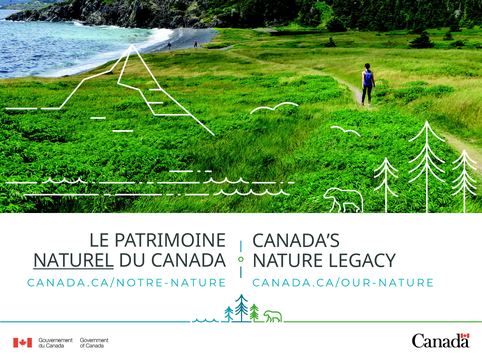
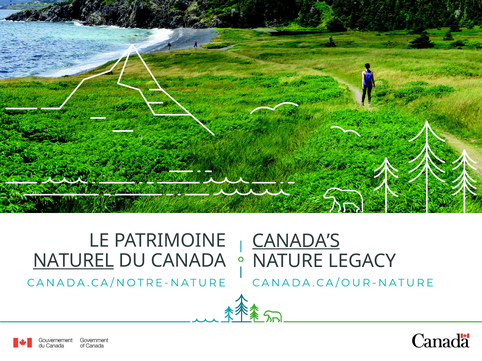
CANADA’S underline: none -> present (296, 241)
